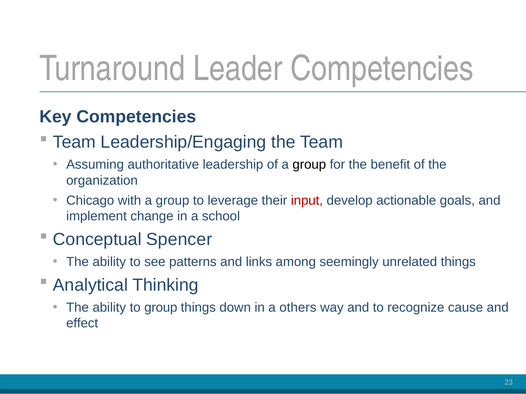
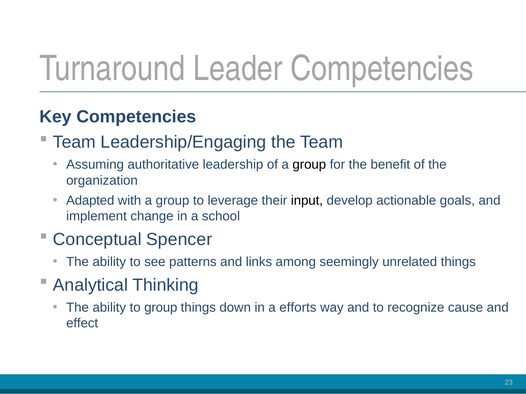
Chicago: Chicago -> Adapted (90, 201)
input colour: red -> black (307, 201)
others: others -> efforts (298, 308)
